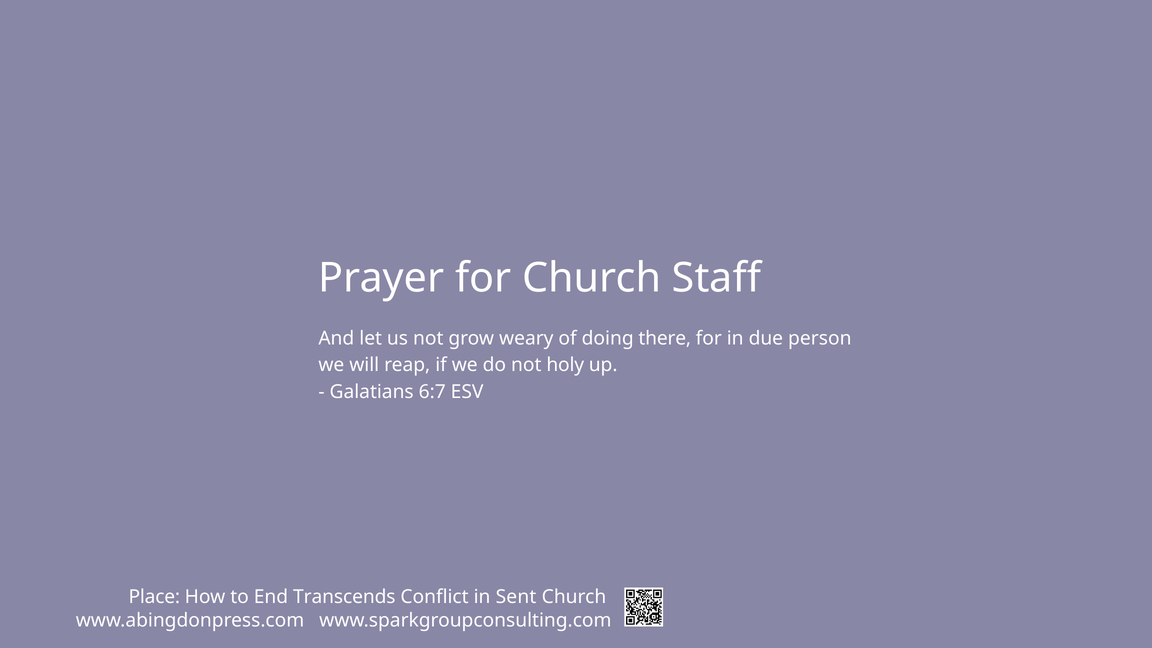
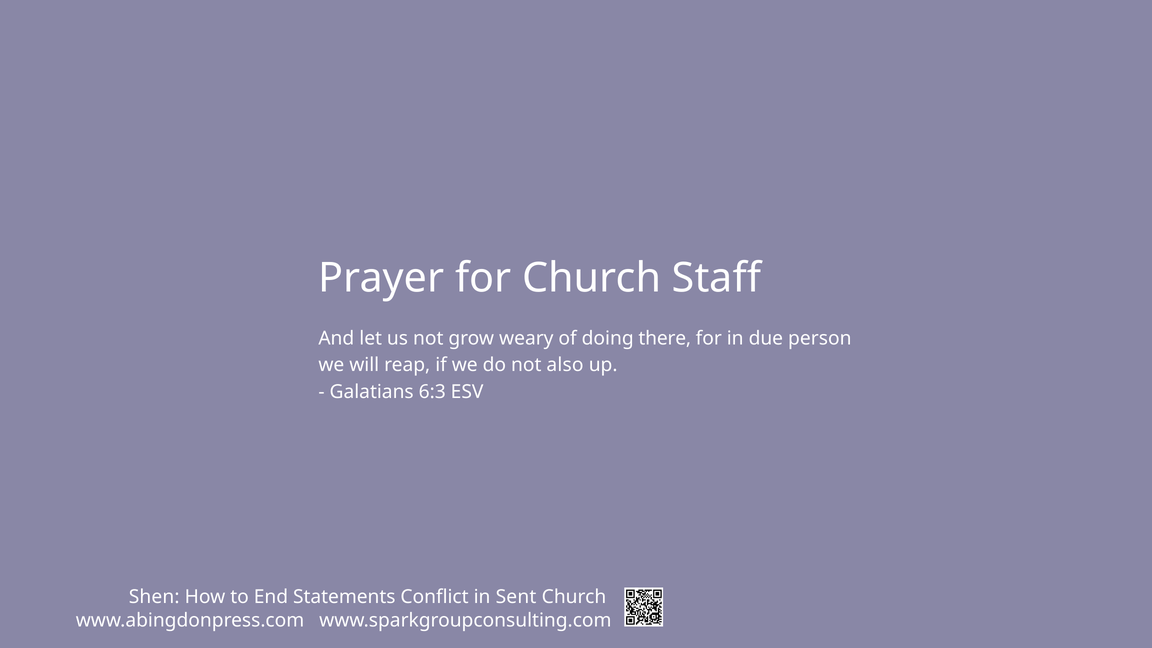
holy: holy -> also (565, 365)
6:7: 6:7 -> 6:3 (432, 392)
Place: Place -> Shen (154, 597)
Transcends: Transcends -> Statements (344, 597)
